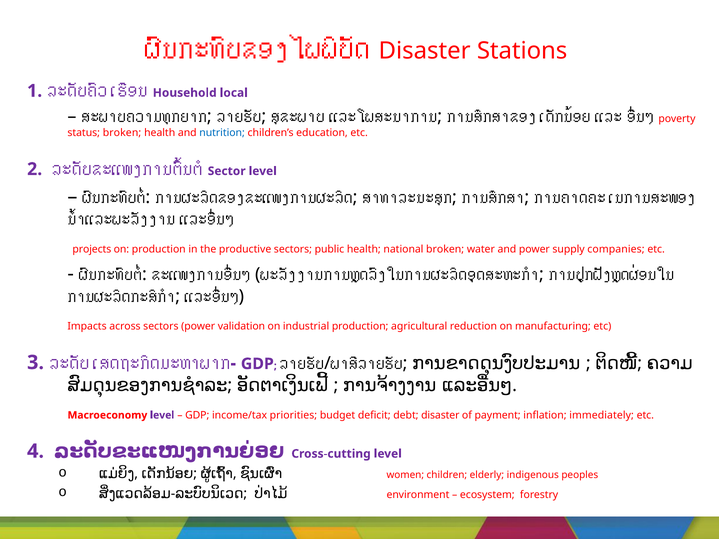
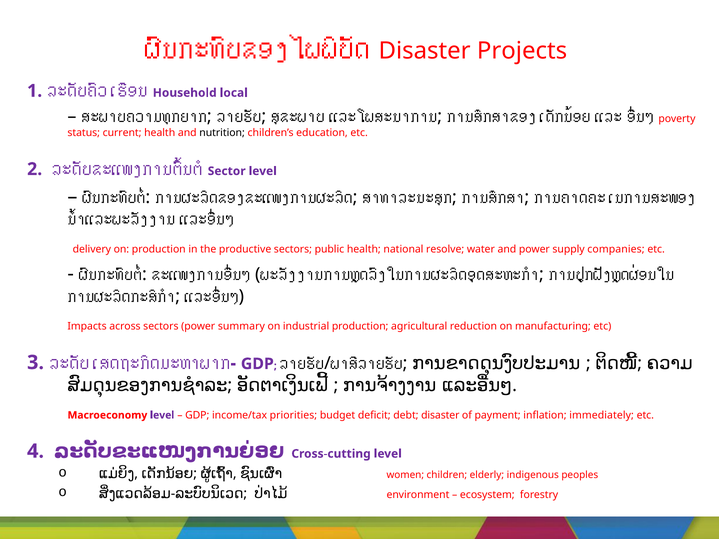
Stations: Stations -> Projects (522, 51)
status broken: broken -> current (122, 133)
nutrition colour: blue -> black (222, 133)
projects: projects -> delivery (92, 249)
national broken: broken -> resolve (445, 249)
validation: validation -> summary (241, 327)
